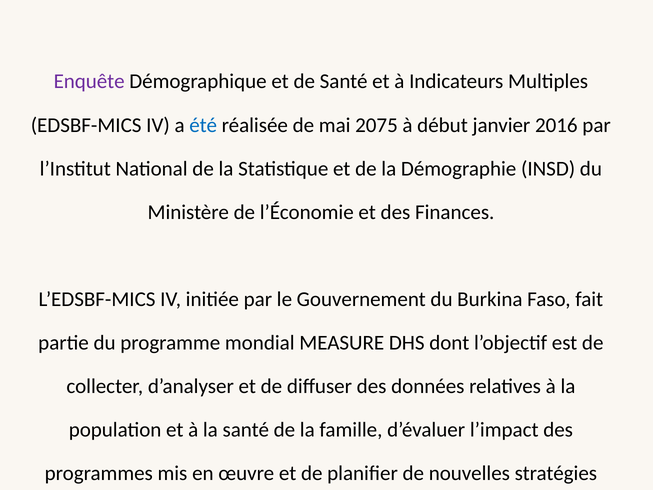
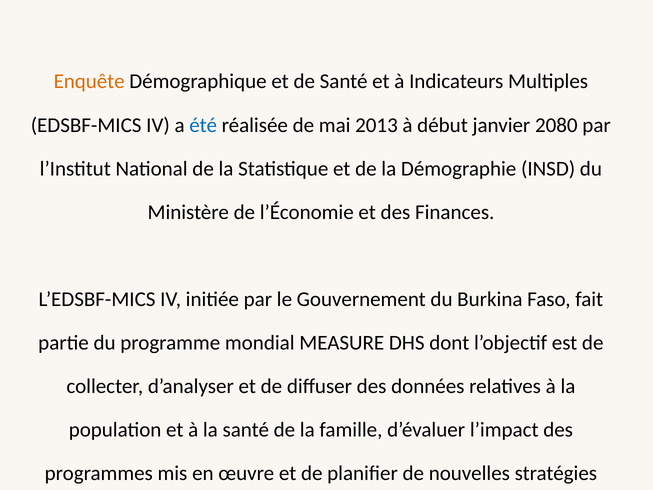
Enquête colour: purple -> orange (89, 81)
2075: 2075 -> 2013 (376, 125)
2016: 2016 -> 2080 (556, 125)
